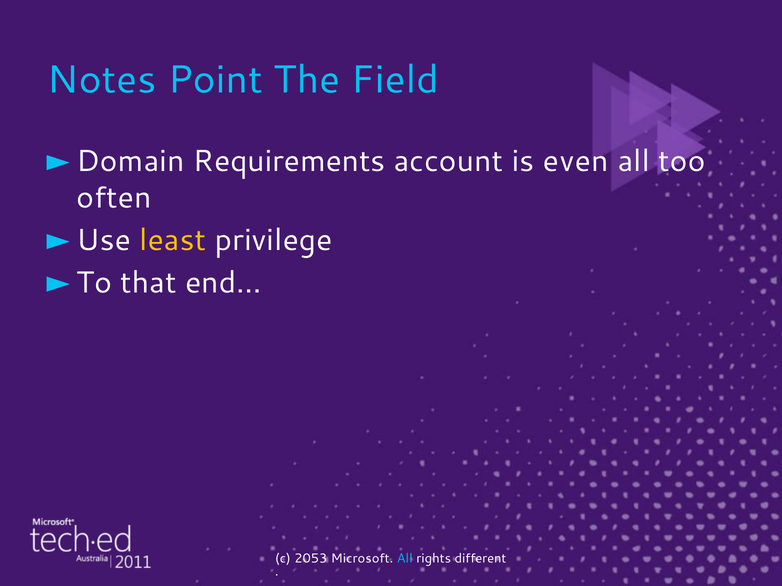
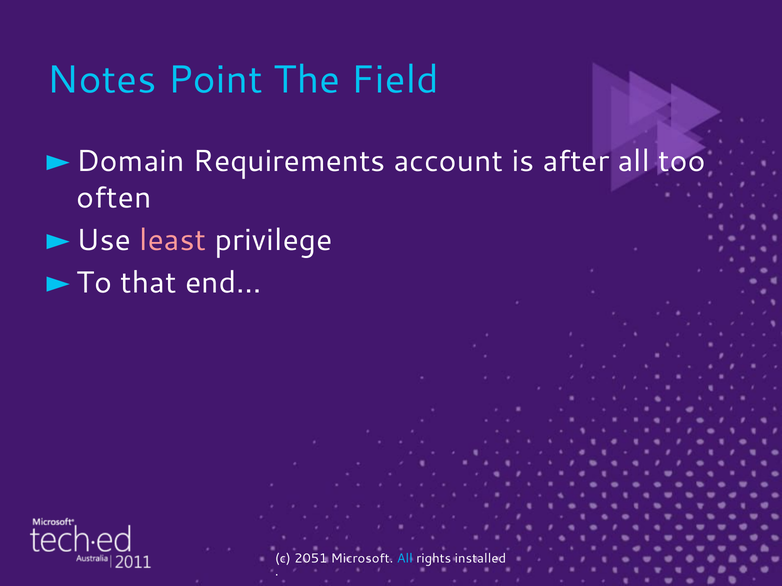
even: even -> after (576, 161)
least colour: yellow -> pink (173, 240)
2053: 2053 -> 2051 (311, 559)
different: different -> installed (480, 559)
